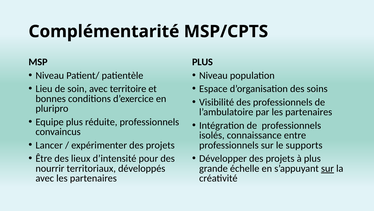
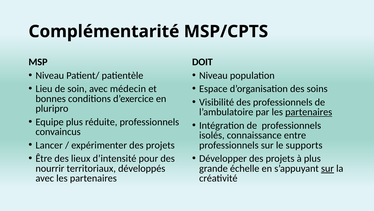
PLUS: PLUS -> DOIT (202, 62)
territoire: territoire -> médecin (128, 89)
partenaires underline: none -> present (309, 112)
